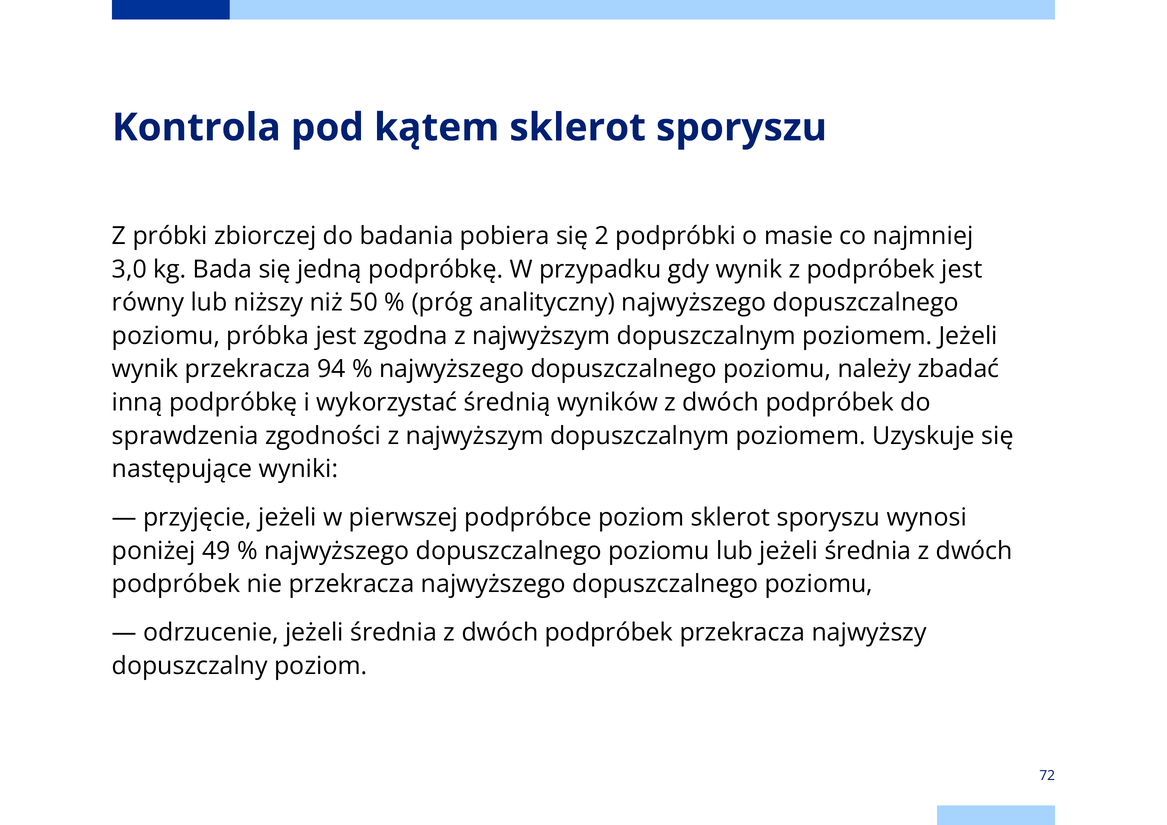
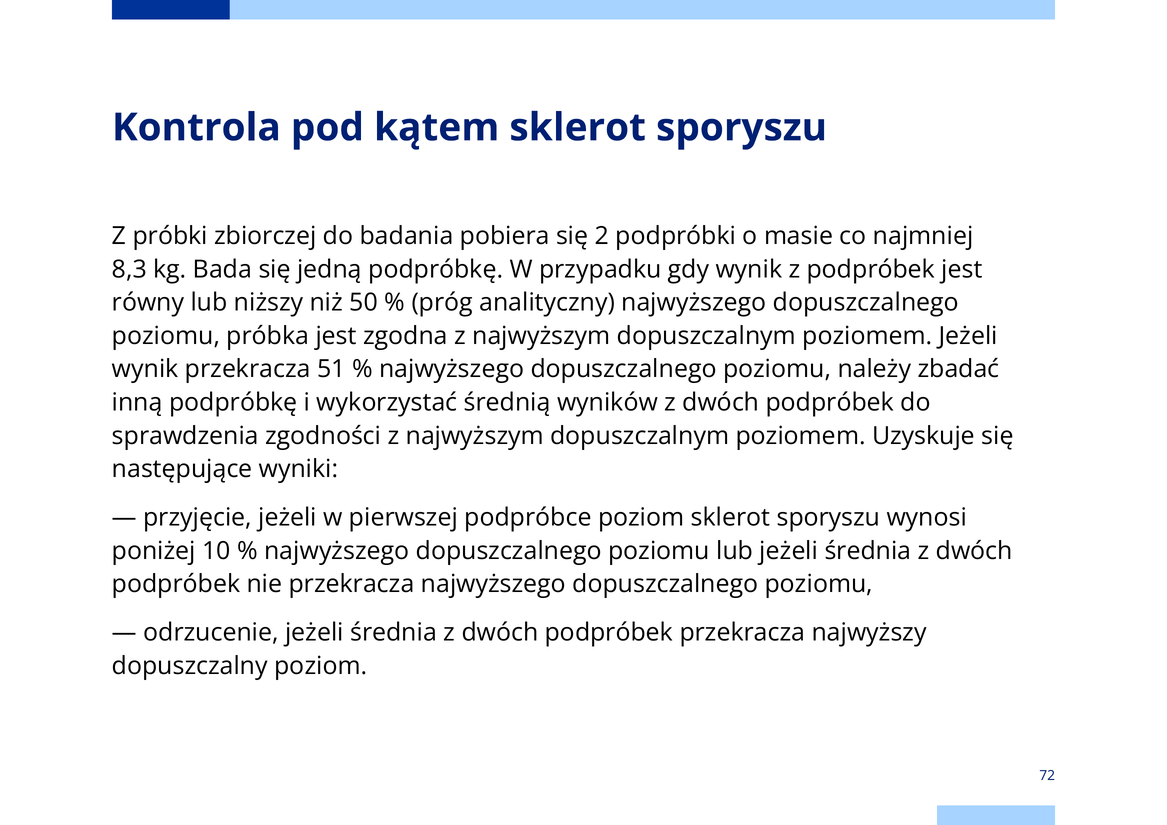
3,0: 3,0 -> 8,3 (129, 269)
94: 94 -> 51 (331, 369)
49: 49 -> 10 (216, 551)
